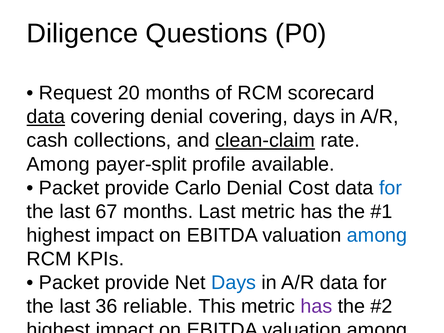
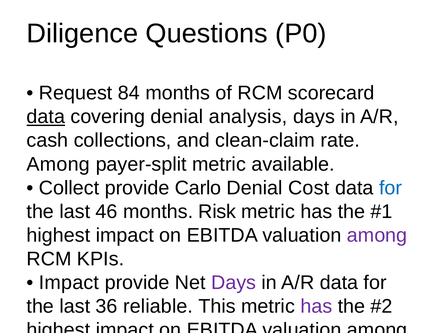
20: 20 -> 84 (129, 93)
denial covering: covering -> analysis (248, 117)
clean-claim underline: present -> none (265, 140)
payer-split profile: profile -> metric (219, 164)
Packet: Packet -> Collect (69, 188)
67: 67 -> 46 (107, 212)
months Last: Last -> Risk (217, 212)
among colour: blue -> purple (377, 235)
Packet: Packet -> Impact (69, 283)
Days colour: blue -> purple (234, 283)
